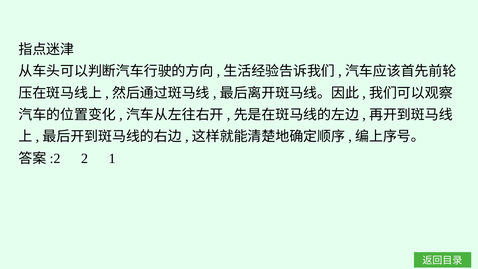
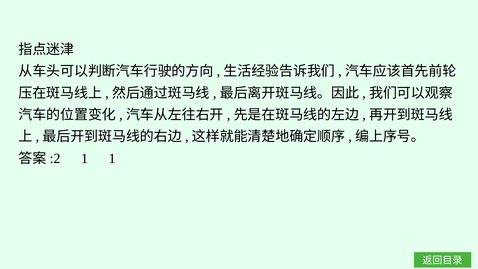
2: 2 -> 1 (85, 158)
